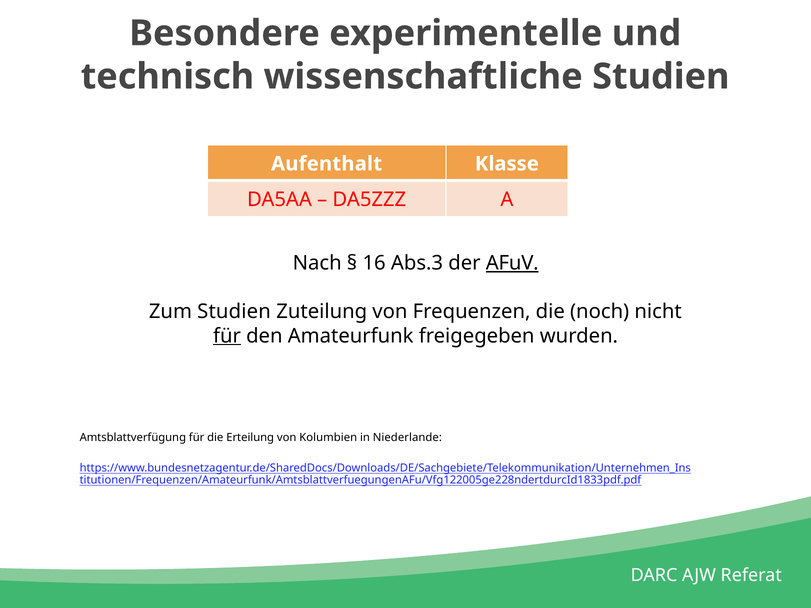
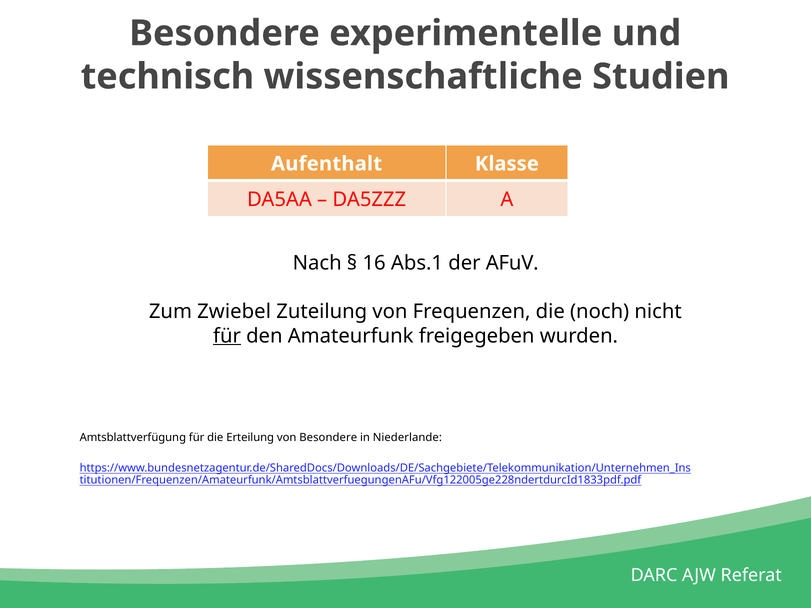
Abs.3: Abs.3 -> Abs.1 (417, 263)
AFuV underline: present -> none (512, 263)
Zum Studien: Studien -> Zwiebel (234, 312)
von Kolumbien: Kolumbien -> Besondere (328, 438)
